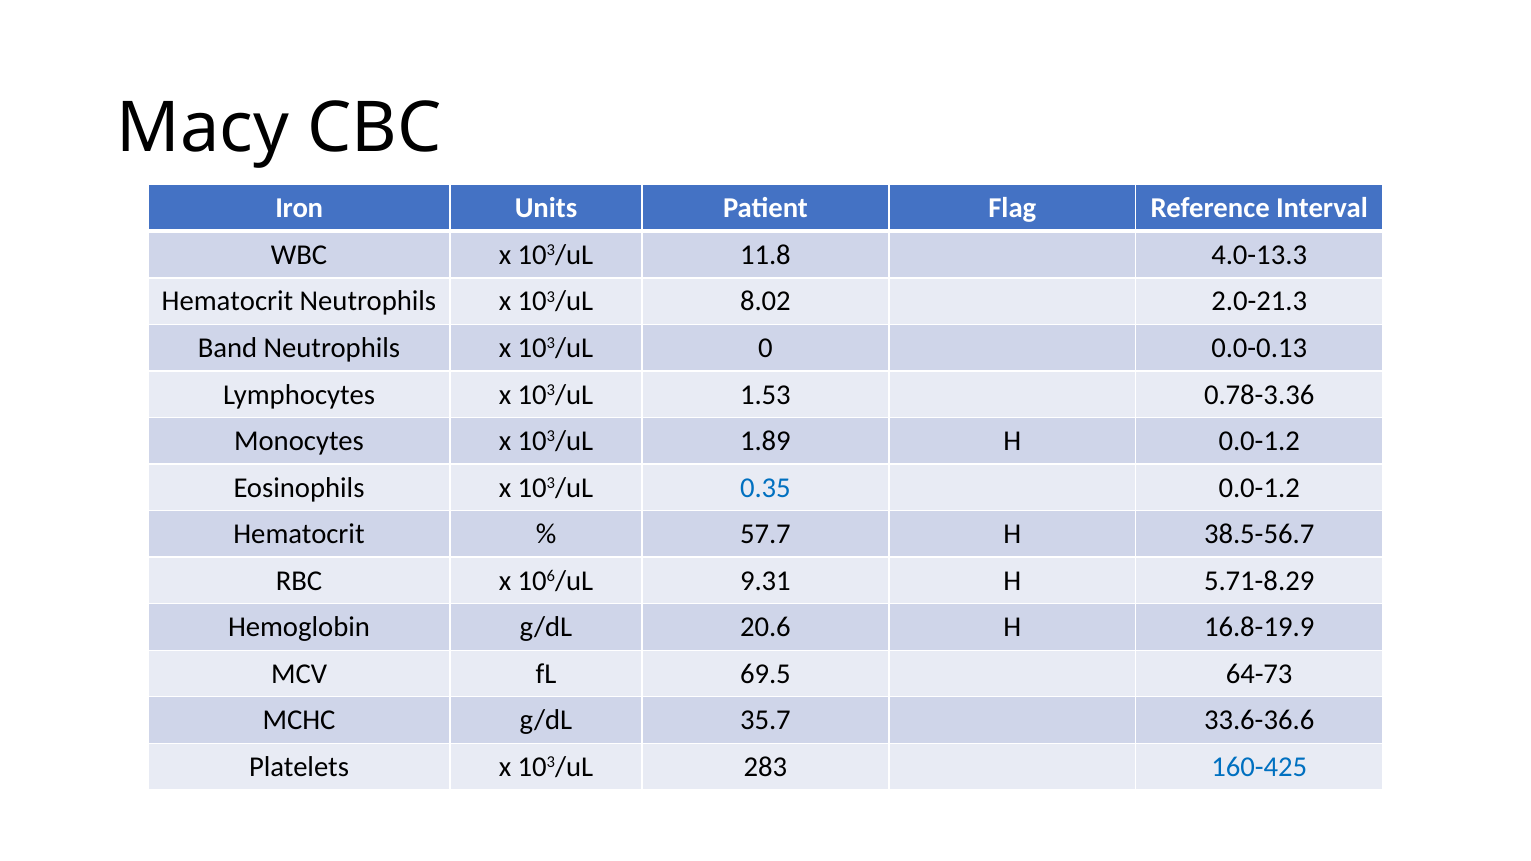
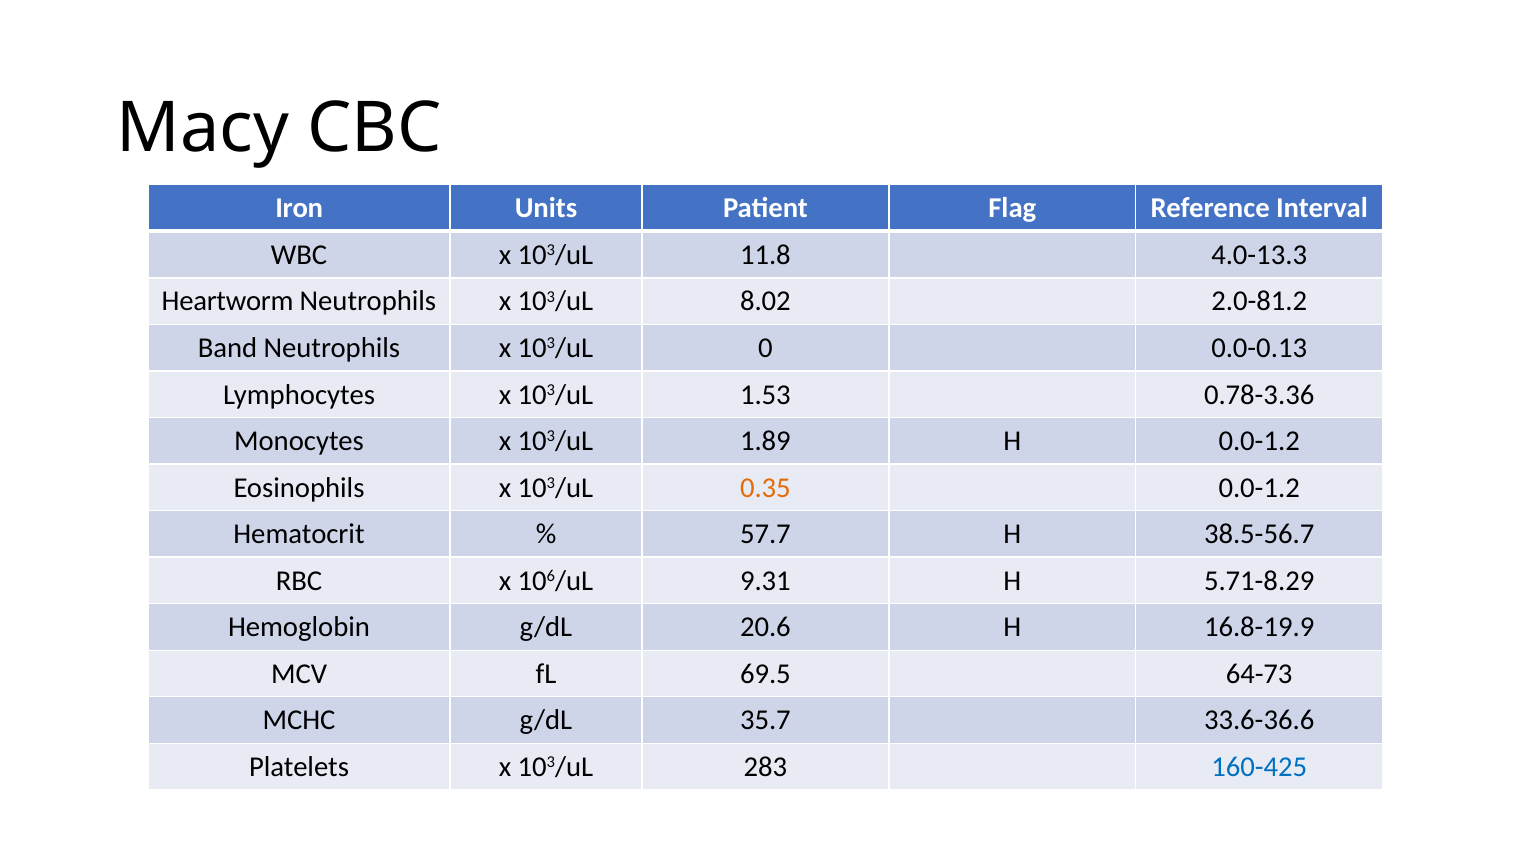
Hematocrit: Hematocrit -> Heartworm (228, 302)
2.0-21.3: 2.0-21.3 -> 2.0-81.2 (1259, 302)
0.35 colour: blue -> orange (765, 488)
